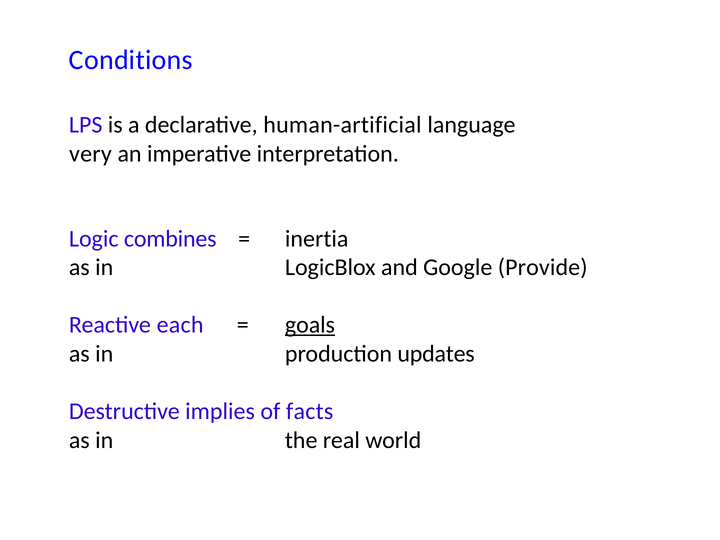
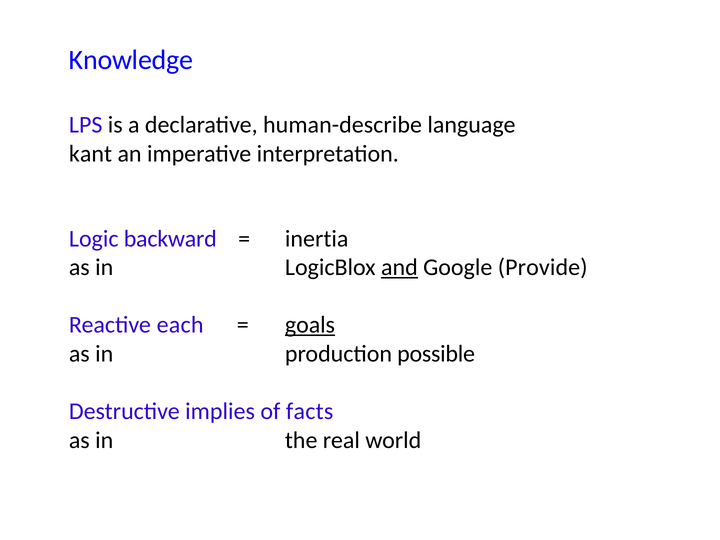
Conditions: Conditions -> Knowledge (131, 60)
human-artificial: human-artificial -> human-describe (343, 125)
very: very -> kant (91, 154)
combines: combines -> backward (170, 239)
and underline: none -> present (399, 267)
updates: updates -> possible (436, 354)
